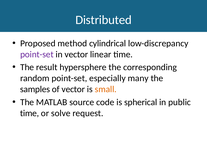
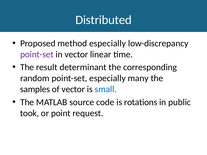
method cylindrical: cylindrical -> especially (108, 43)
hypersphere: hypersphere -> determinant (83, 67)
small colour: orange -> blue (106, 89)
spherical: spherical -> rotations (141, 102)
time: time -> took (30, 113)
solve: solve -> point (61, 113)
